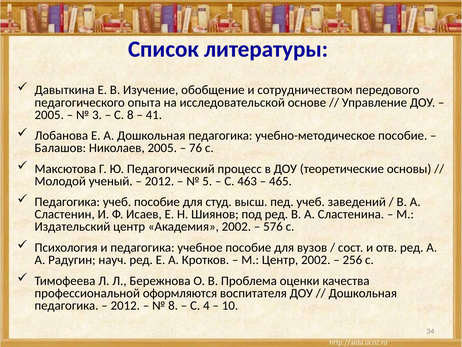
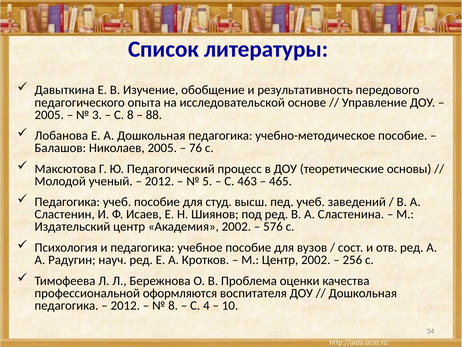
сотрудничеством: сотрудничеством -> результативность (305, 90)
41: 41 -> 88 (154, 115)
